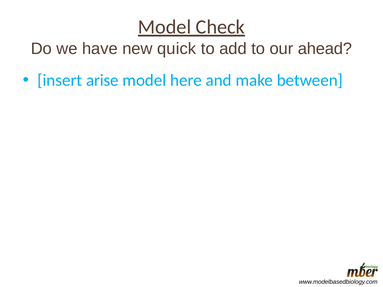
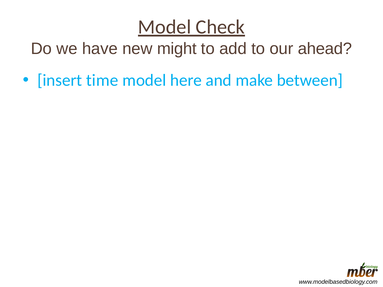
quick: quick -> might (177, 49)
arise: arise -> time (102, 80)
